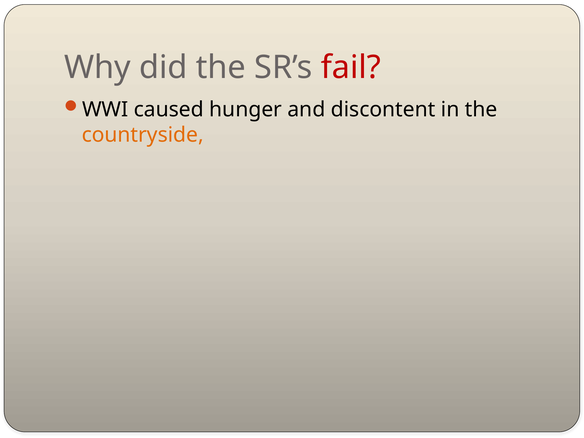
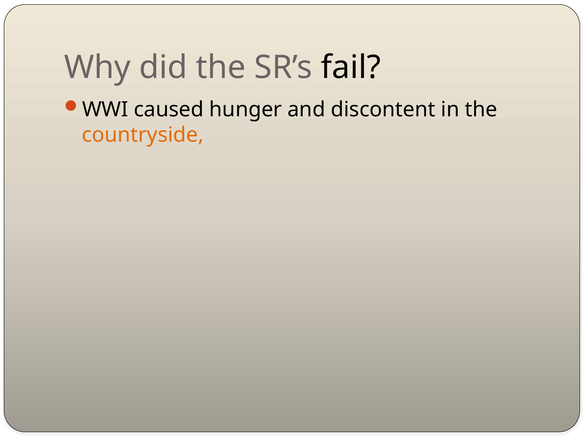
fail colour: red -> black (351, 67)
